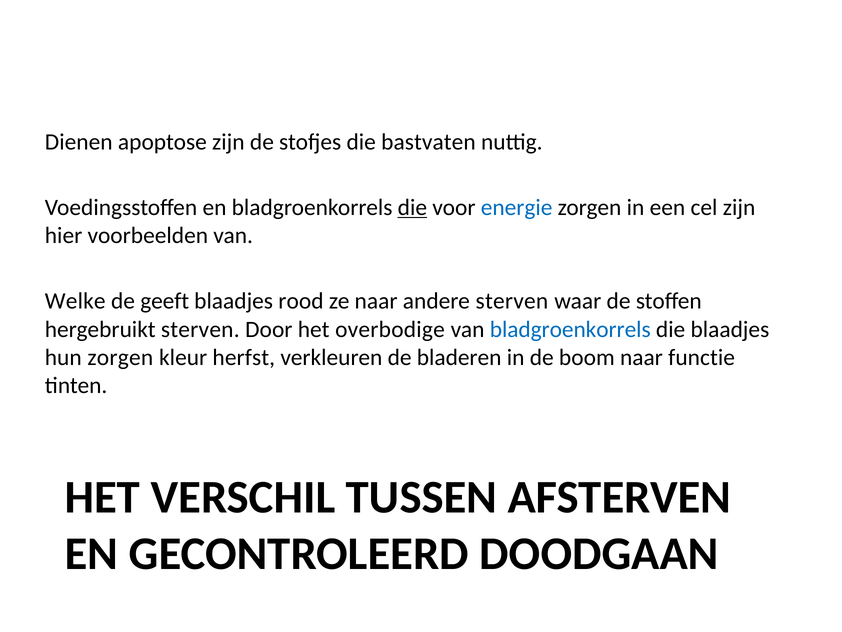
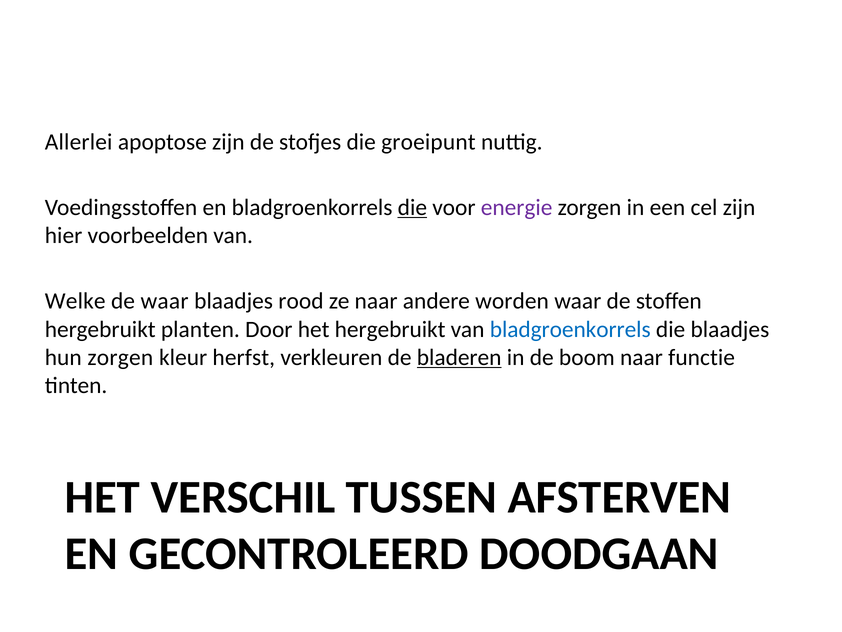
Dienen: Dienen -> Allerlei (79, 142)
bastvaten: bastvaten -> groeipunt (428, 142)
energie colour: blue -> purple (517, 207)
de geeft: geeft -> waar (165, 301)
andere sterven: sterven -> worden (512, 301)
hergebruikt sterven: sterven -> planten (200, 329)
het overbodige: overbodige -> hergebruikt (390, 329)
bladeren underline: none -> present (459, 357)
